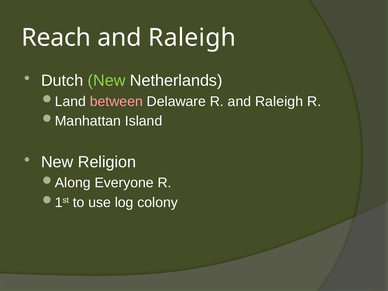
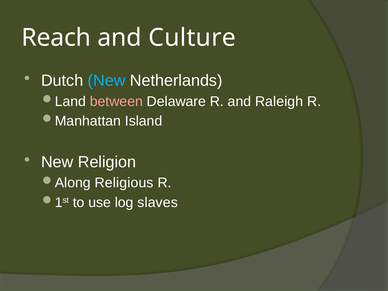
Raleigh: Raleigh -> Culture (192, 38)
New colour: light green -> light blue (107, 81)
Everyone: Everyone -> Religious (124, 183)
colony: colony -> slaves (158, 202)
